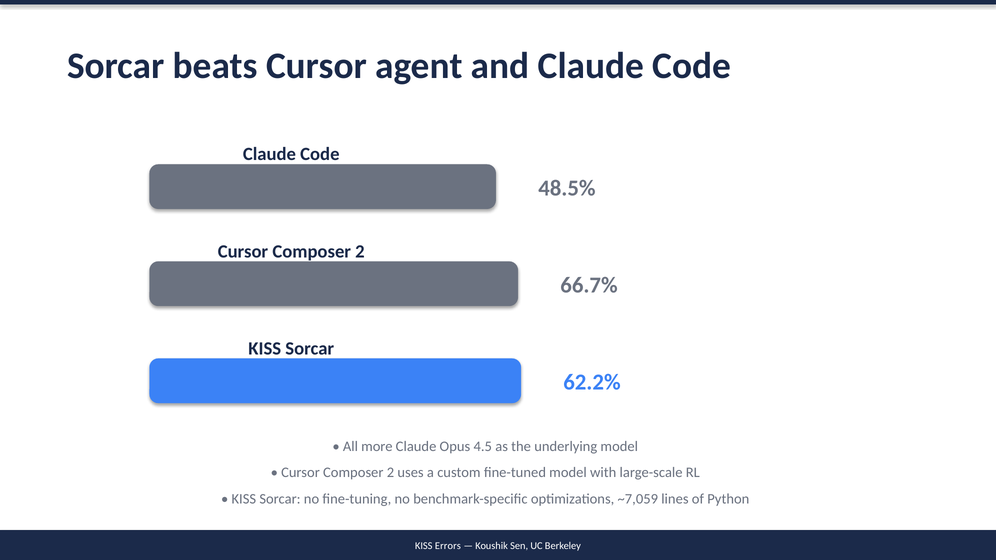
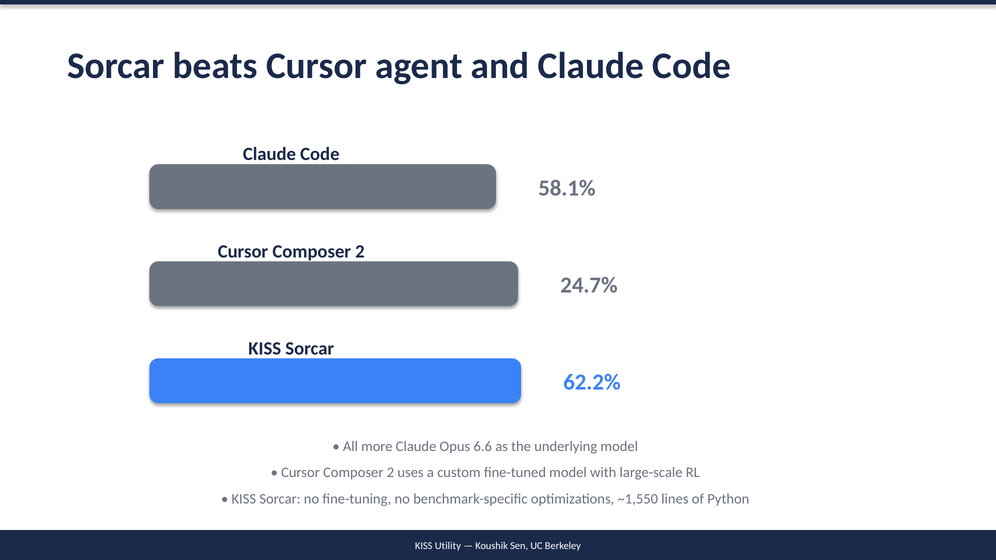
48.5%: 48.5% -> 58.1% (567, 188)
66.7%: 66.7% -> 24.7% (589, 285)
4.5: 4.5 -> 6.6 (483, 447)
~7,059: ~7,059 -> ~1,550 (638, 499)
Errors: Errors -> Utility (448, 546)
